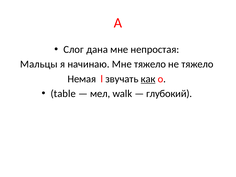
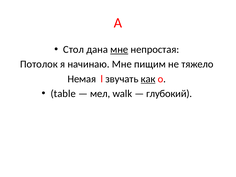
Слог: Слог -> Стол (74, 50)
мне underline: none -> present (119, 50)
Мальцы: Мальцы -> Потолок (39, 64)
Мне тяжело: тяжело -> пищим (150, 64)
